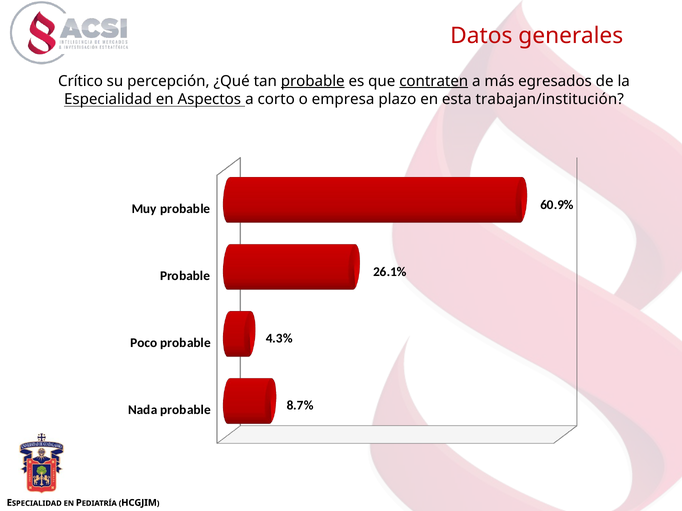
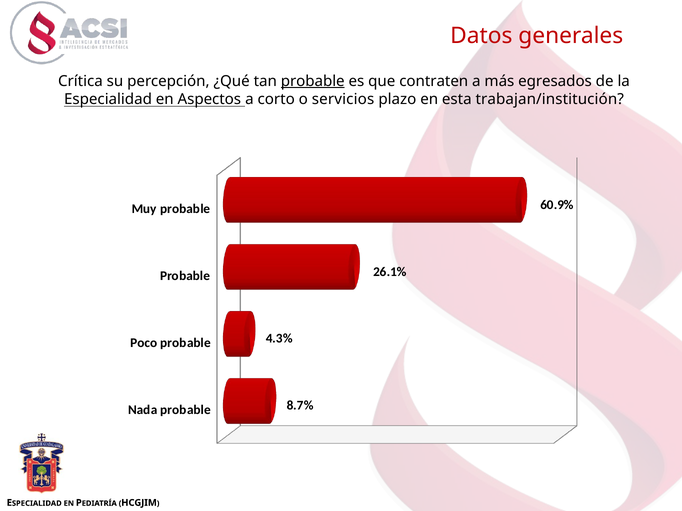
Crítico: Crítico -> Crítica (80, 81)
contraten underline: present -> none (434, 81)
empresa: empresa -> servicios (343, 99)
